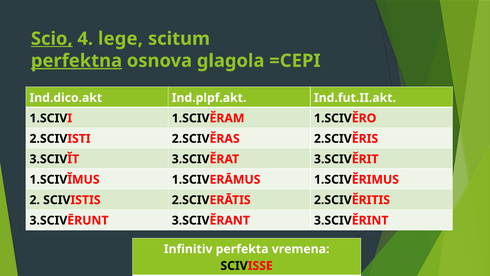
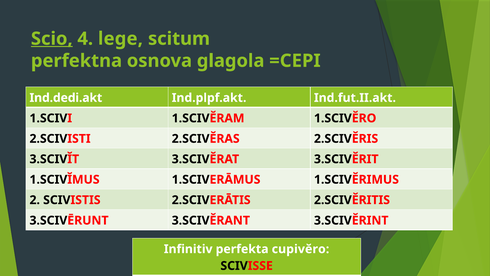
perfektna underline: present -> none (76, 61)
Ind.dico.akt: Ind.dico.akt -> Ind.dedi.akt (66, 98)
vremena: vremena -> cupivĕro (300, 249)
